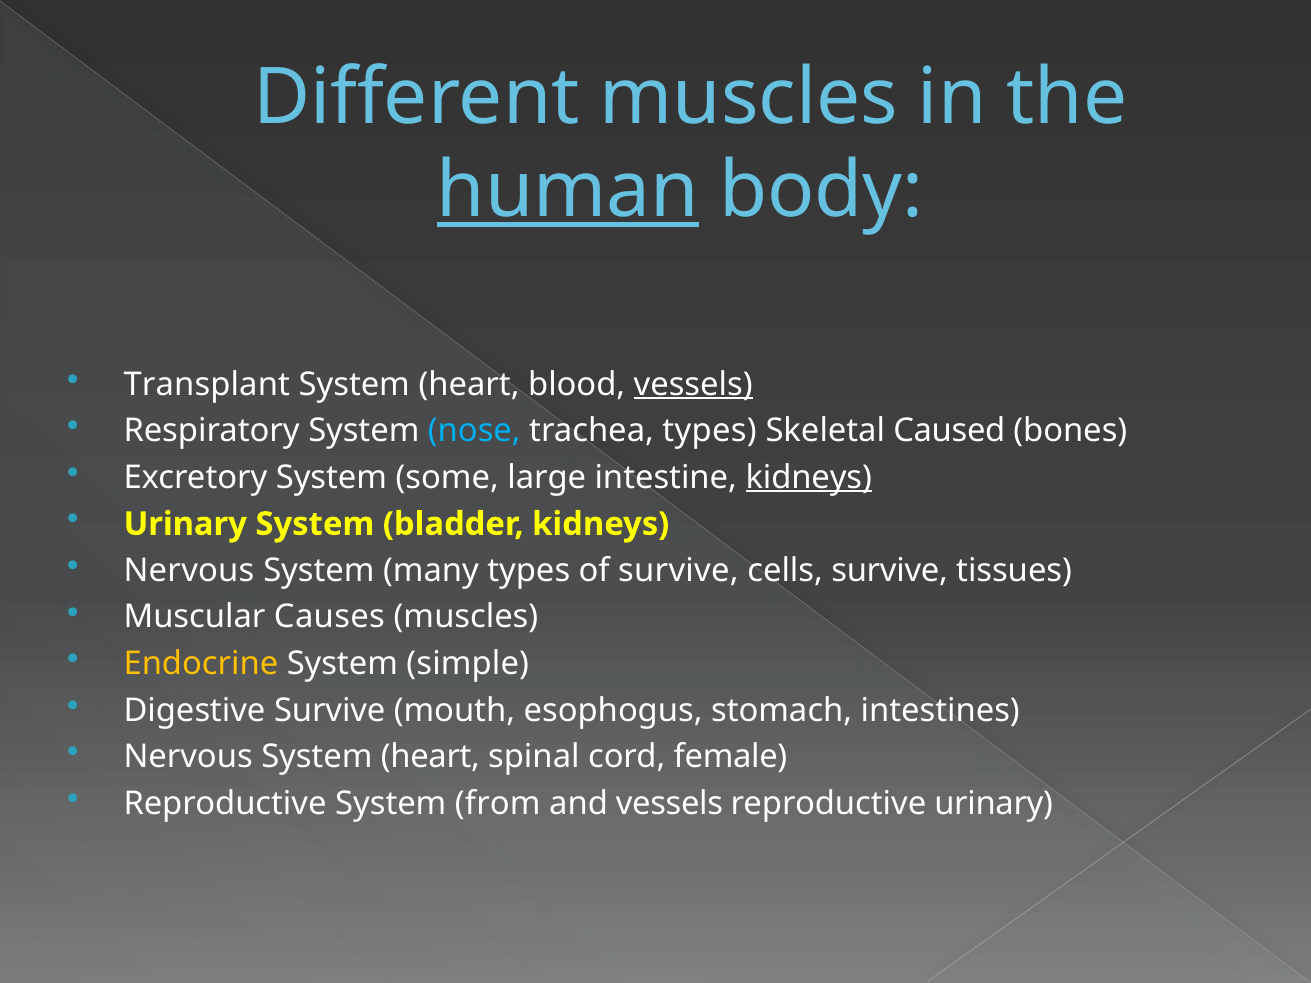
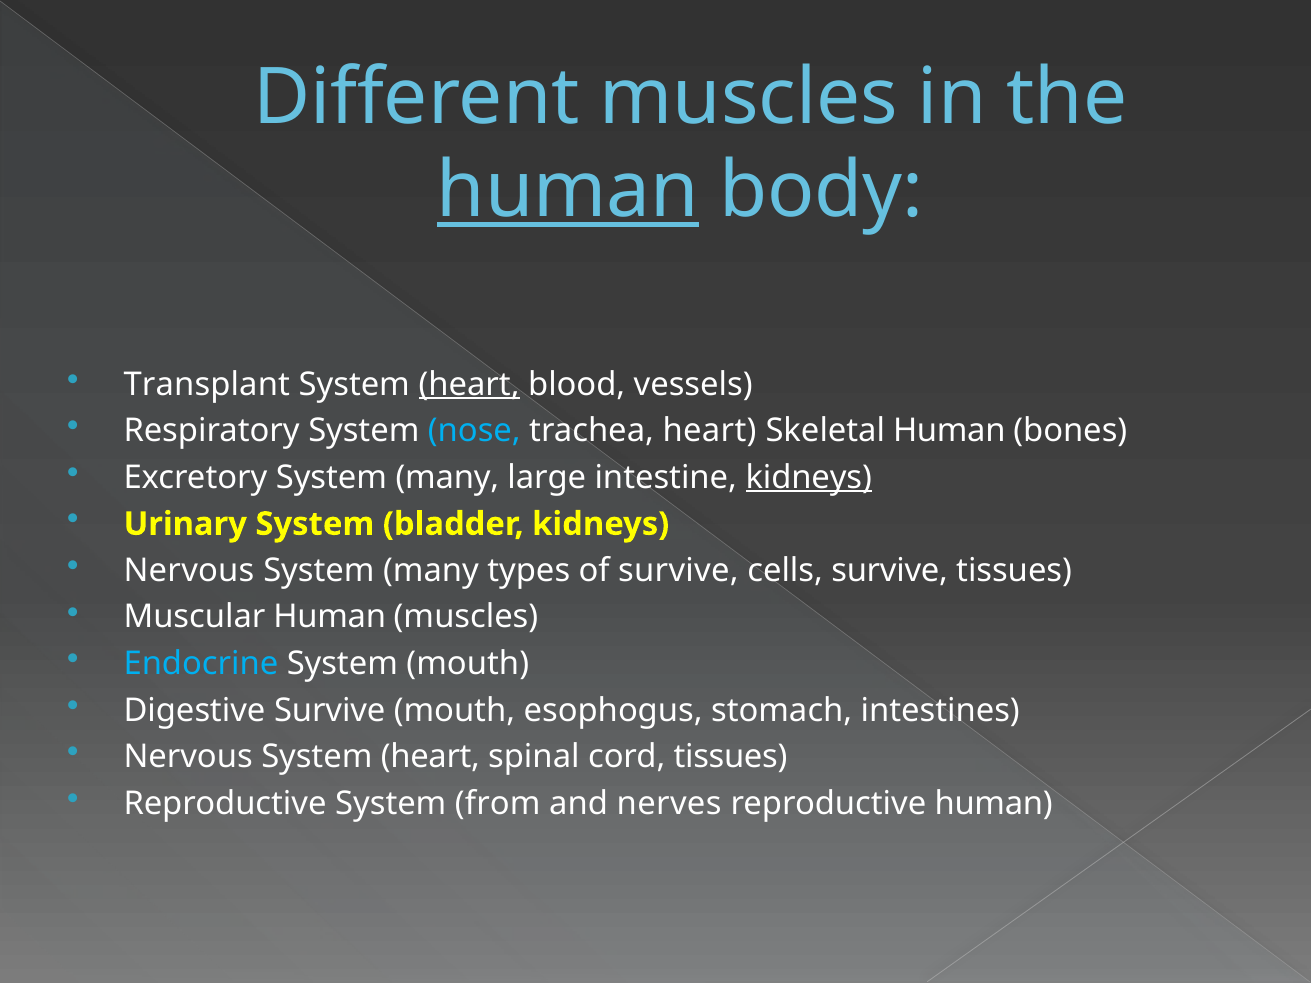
heart underline: none -> present (469, 384)
vessels underline: present -> none (693, 384)
trachea types: types -> heart (710, 431)
Skeletal Caused: Caused -> Human (949, 431)
Excretory System some: some -> many (447, 478)
Muscular Causes: Causes -> Human (330, 617)
Endocrine colour: yellow -> light blue (201, 664)
System simple: simple -> mouth (468, 664)
cord female: female -> tissues (731, 757)
and vessels: vessels -> nerves (669, 804)
reproductive urinary: urinary -> human (994, 804)
